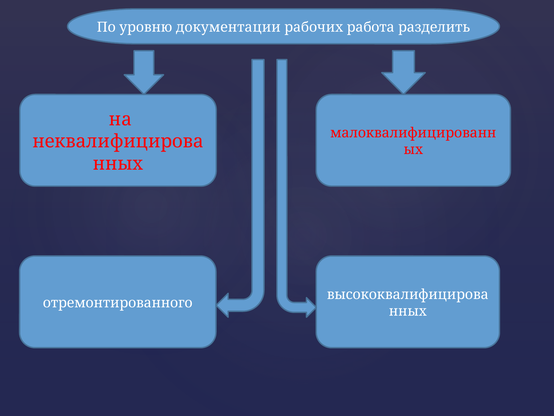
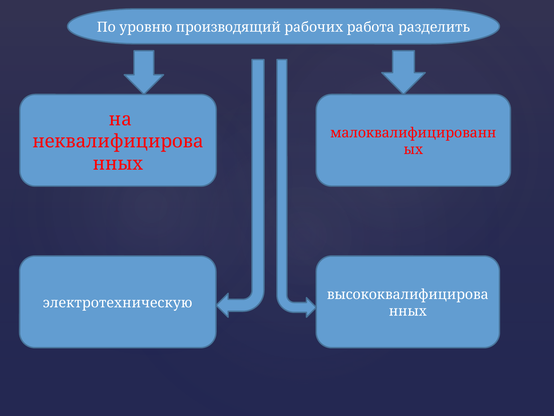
документации: документации -> производящий (228, 27)
отремонтированного: отремонтированного -> электротехническую (118, 302)
